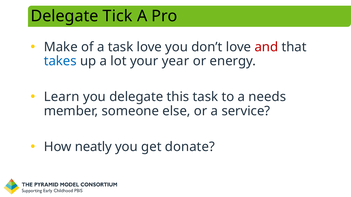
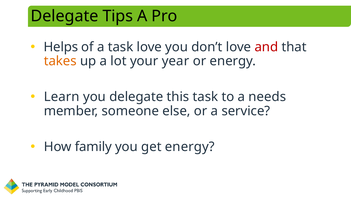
Tick: Tick -> Tips (118, 16)
Make: Make -> Helps (61, 47)
takes colour: blue -> orange (60, 61)
neatly: neatly -> family (93, 147)
get donate: donate -> energy (190, 147)
